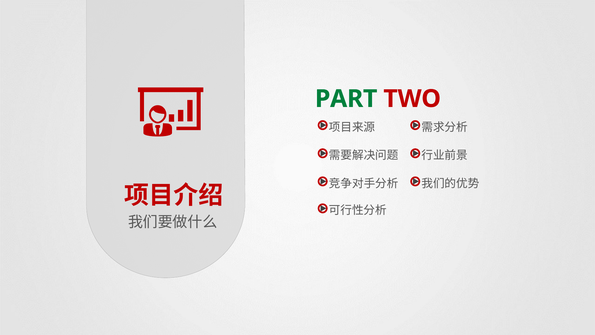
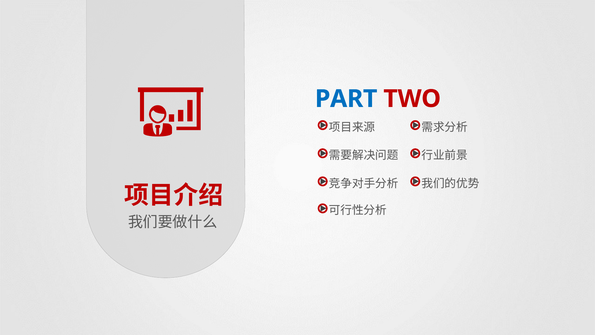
PART colour: green -> blue (346, 99)
